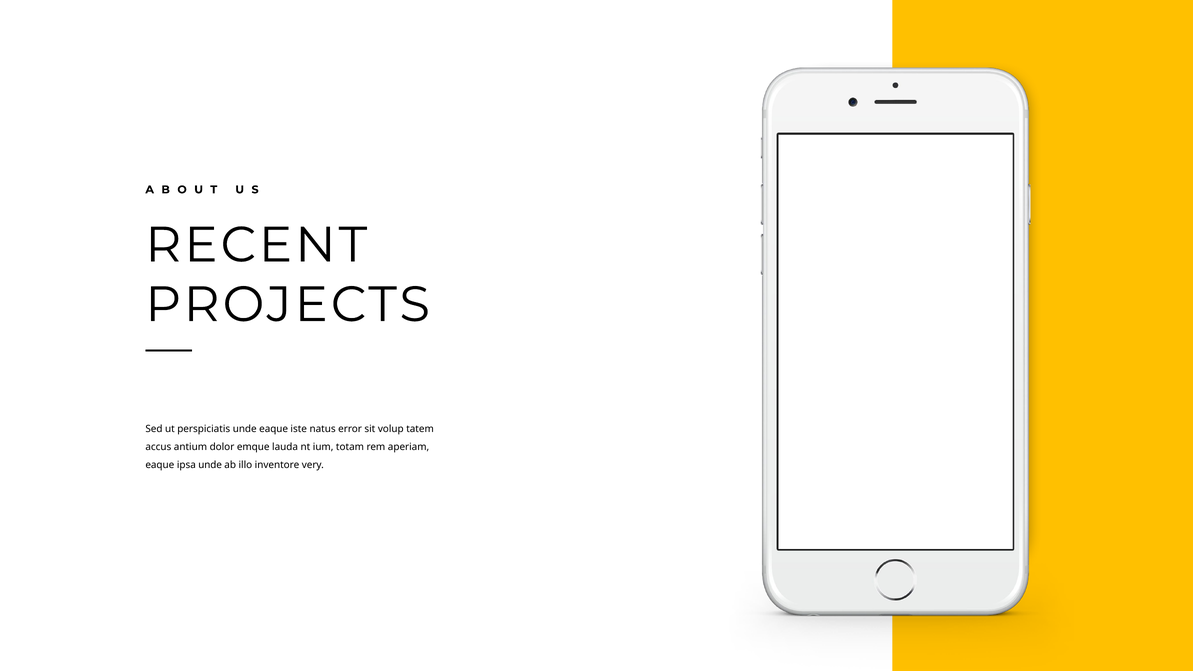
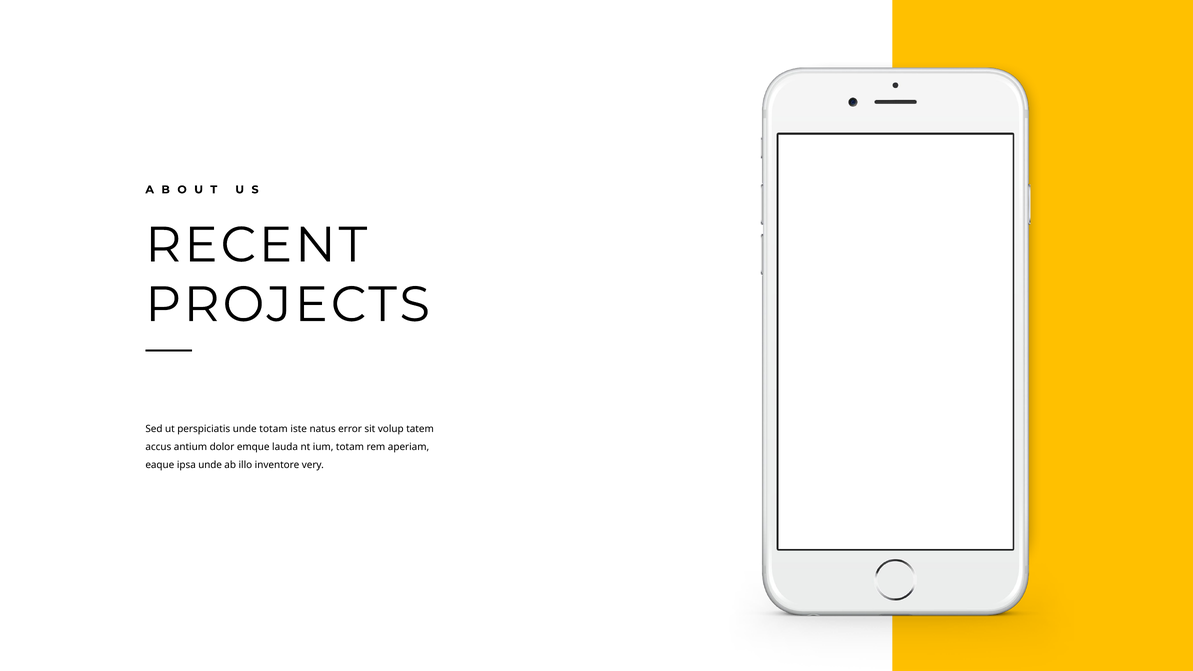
unde eaque: eaque -> totam (274, 429)
